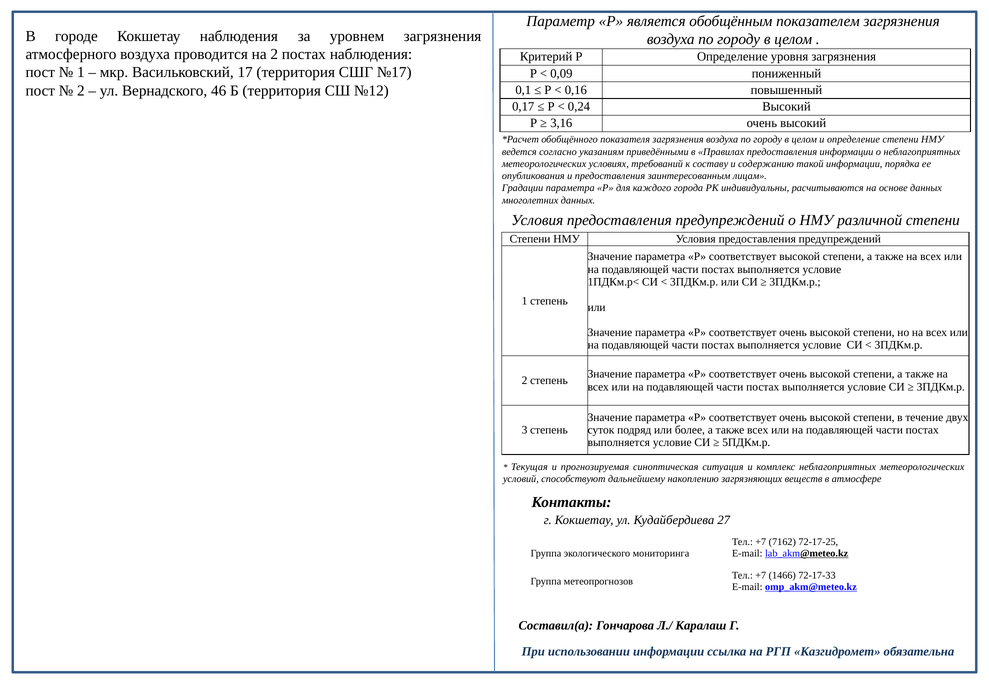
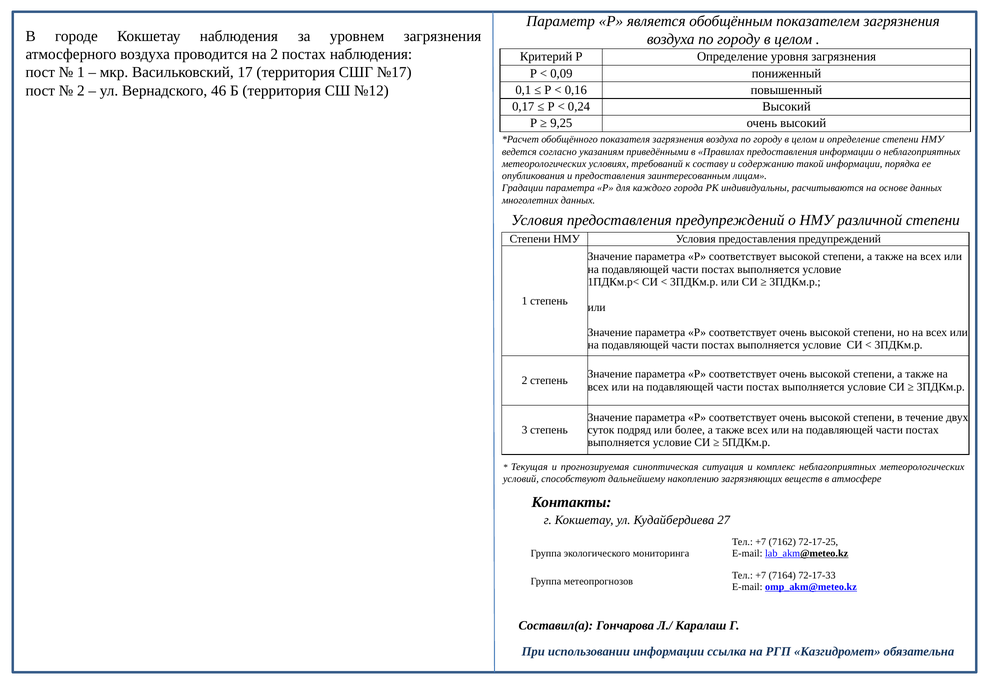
3,16: 3,16 -> 9,25 (561, 123)
1466: 1466 -> 7164 (782, 576)
